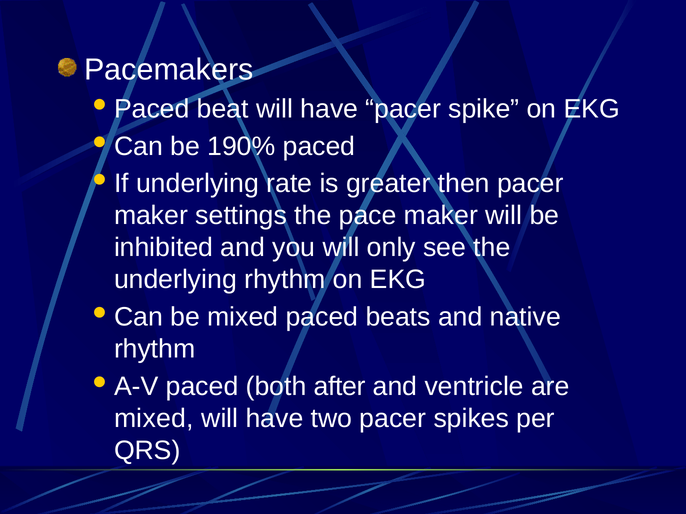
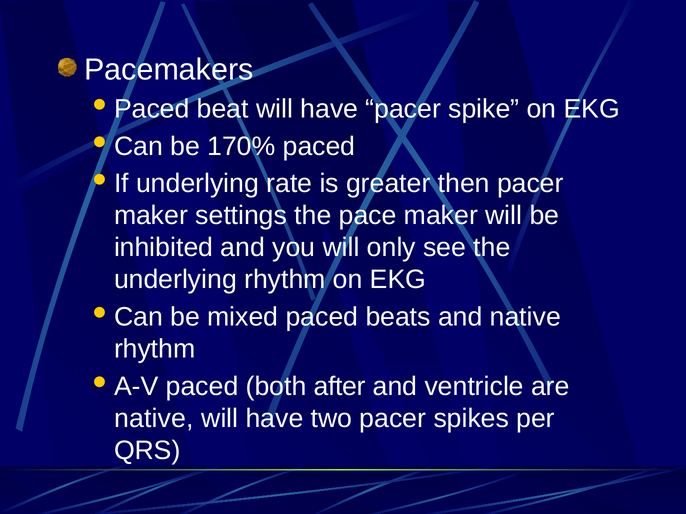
190%: 190% -> 170% (241, 146)
mixed: mixed -> native (154, 419)
